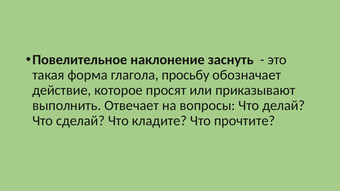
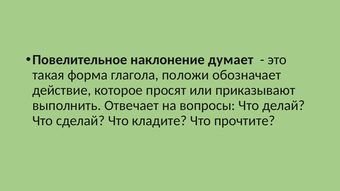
заснуть: заснуть -> думает (231, 60)
просьбу: просьбу -> положи (185, 75)
